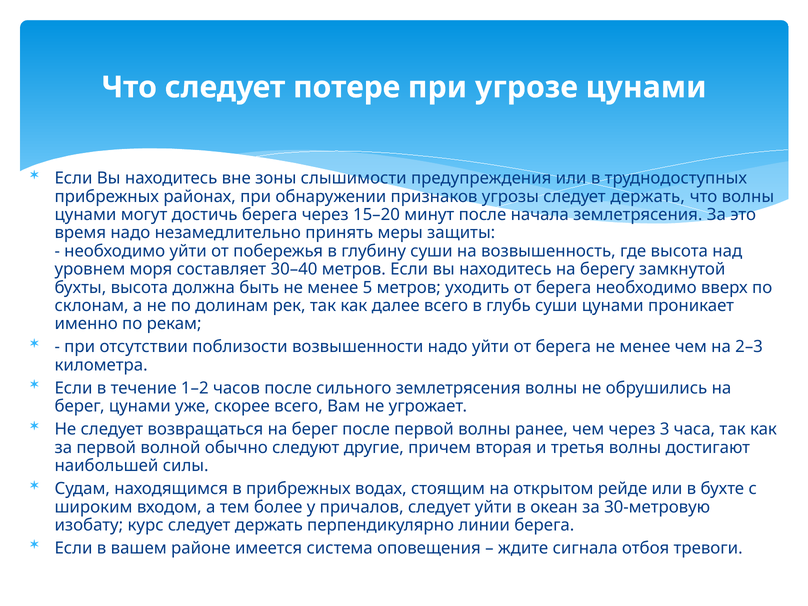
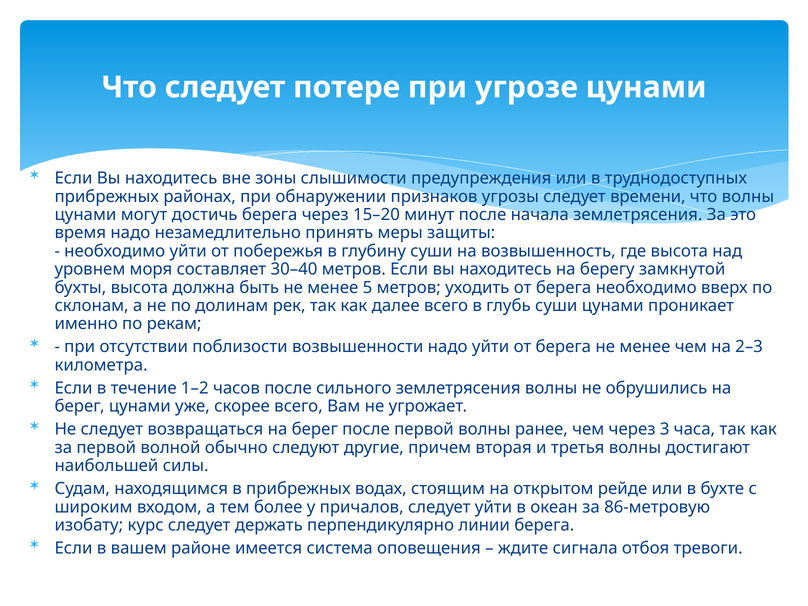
угрозы следует держать: держать -> времени (648, 197)
30-метровую: 30-метровую -> 86-метровую (657, 507)
